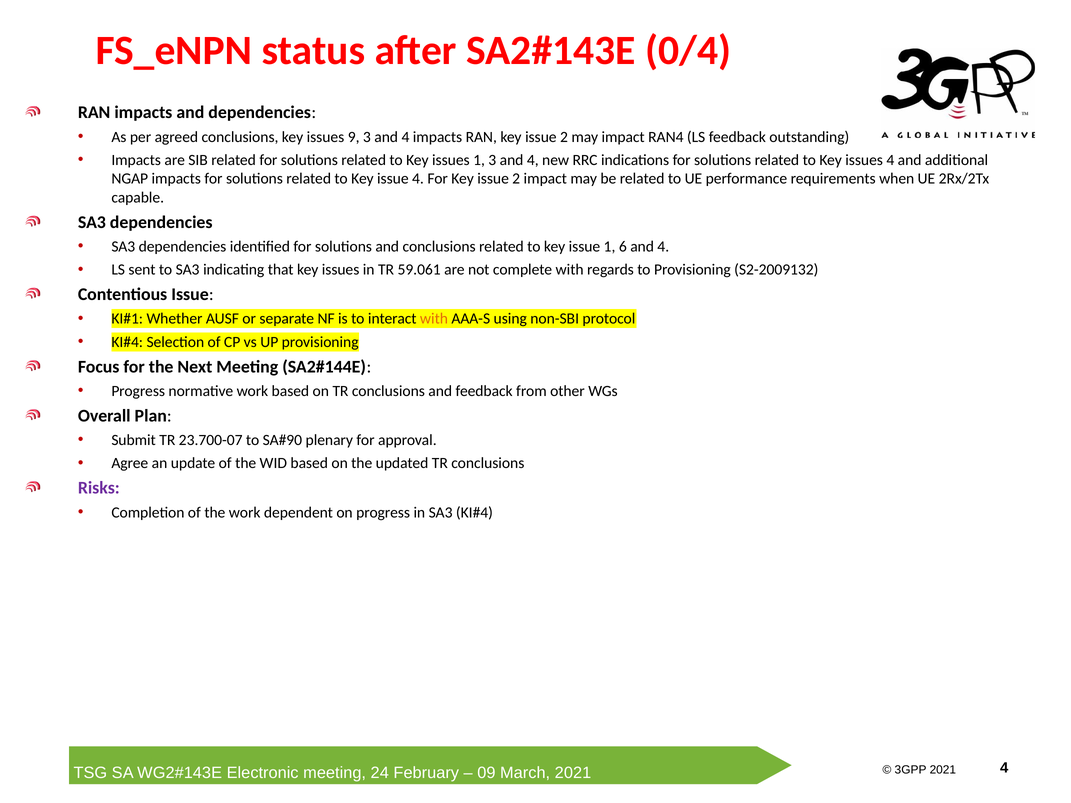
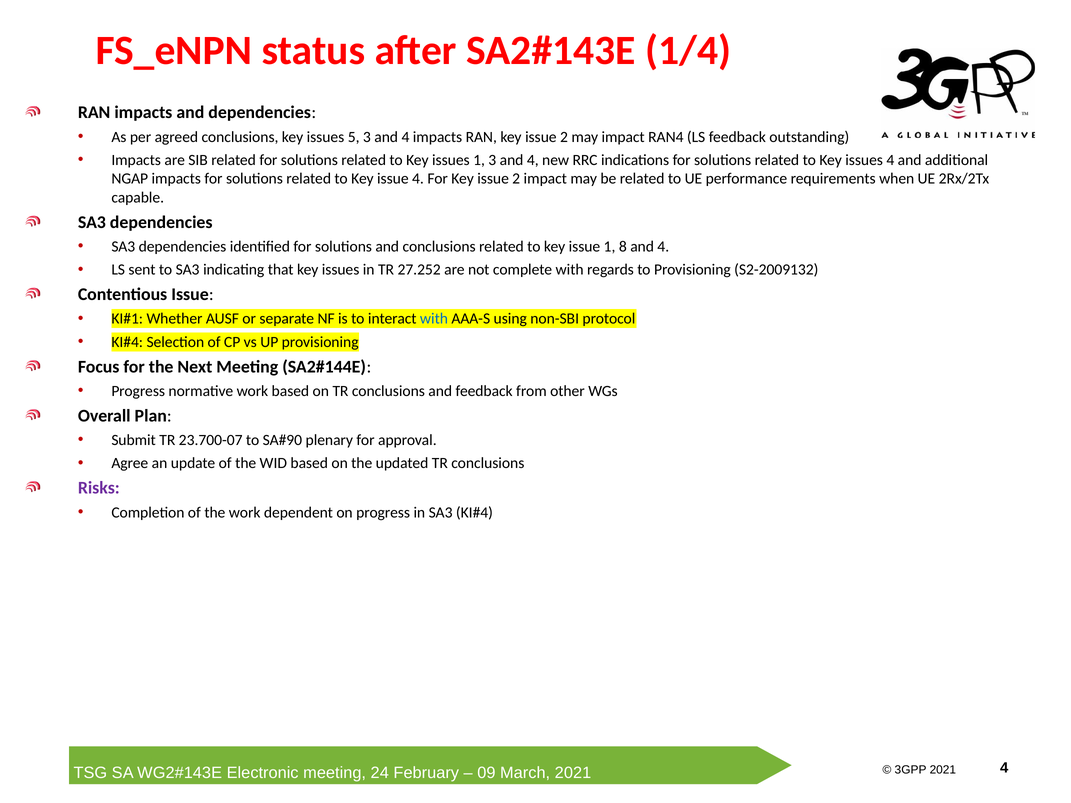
0/4: 0/4 -> 1/4 (688, 51)
9: 9 -> 5 (354, 137)
6: 6 -> 8 (623, 247)
59.061: 59.061 -> 27.252 (419, 270)
with colour: orange -> blue (434, 319)
